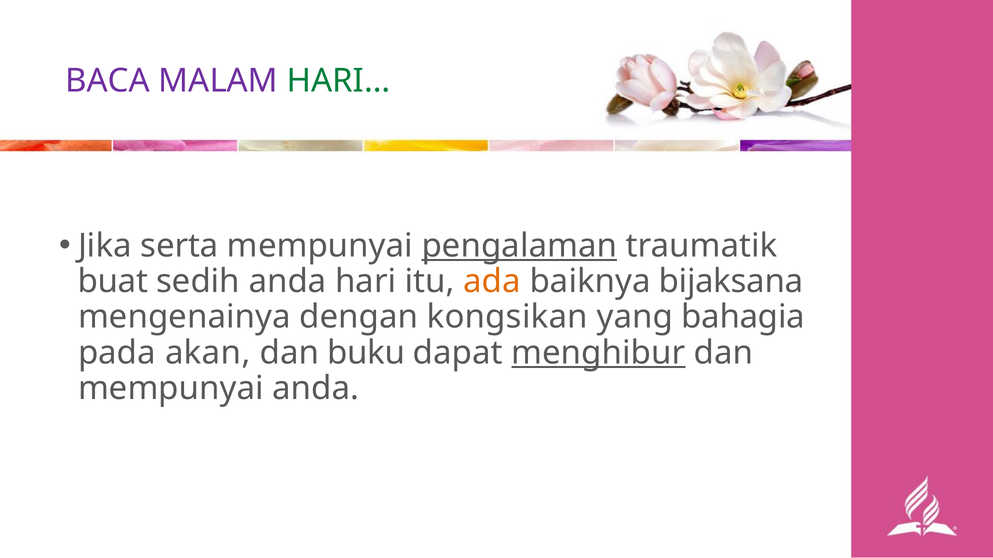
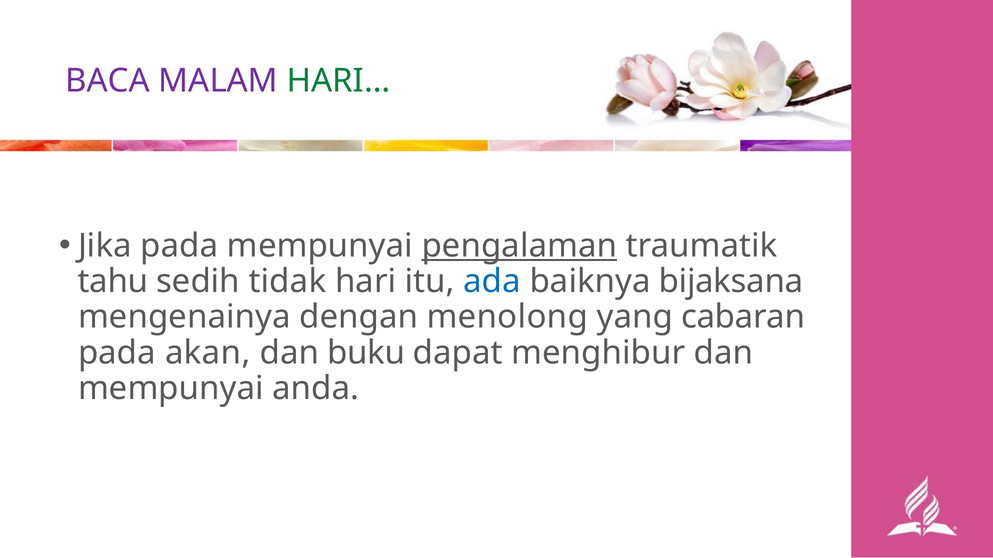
Jika serta: serta -> pada (179, 246)
buat: buat -> tahu (113, 282)
sedih anda: anda -> tidak (287, 282)
ada colour: orange -> blue (492, 282)
kongsikan: kongsikan -> menolong (507, 317)
bahagia: bahagia -> cabaran (743, 317)
menghibur underline: present -> none (598, 353)
